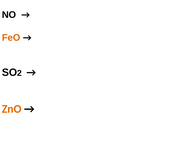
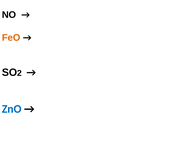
ZnO colour: orange -> blue (12, 109)
